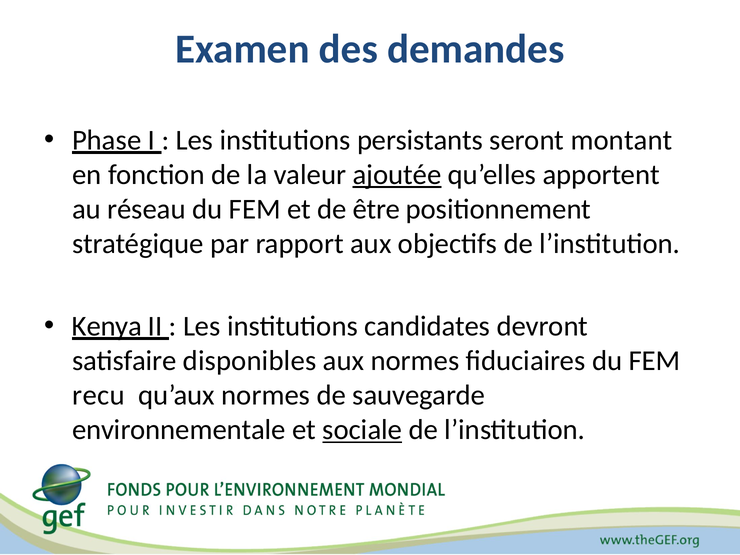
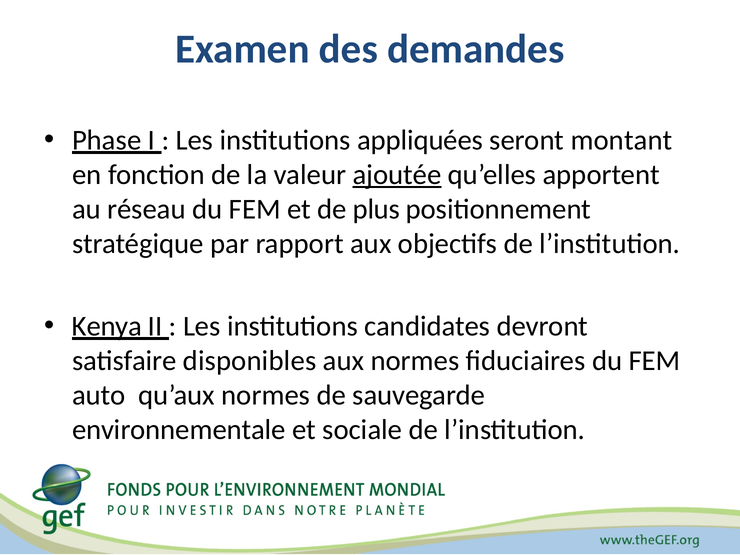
persistants: persistants -> appliquées (420, 140)
être: être -> plus (376, 209)
recu: recu -> auto (99, 395)
sociale underline: present -> none (362, 430)
